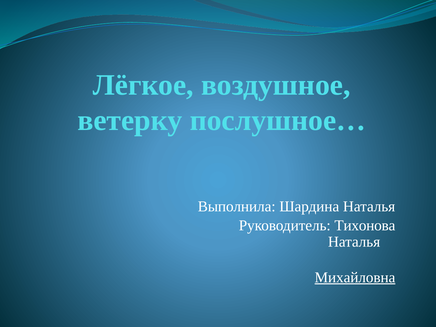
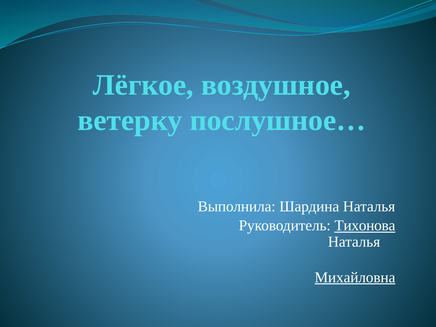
Тихонова underline: none -> present (365, 226)
